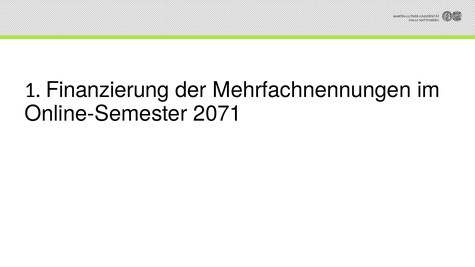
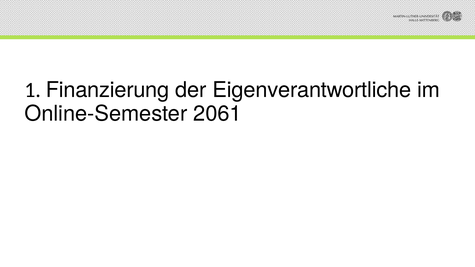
Mehrfachnennungen: Mehrfachnennungen -> Eigenverantwortliche (312, 90)
2071: 2071 -> 2061 (218, 114)
